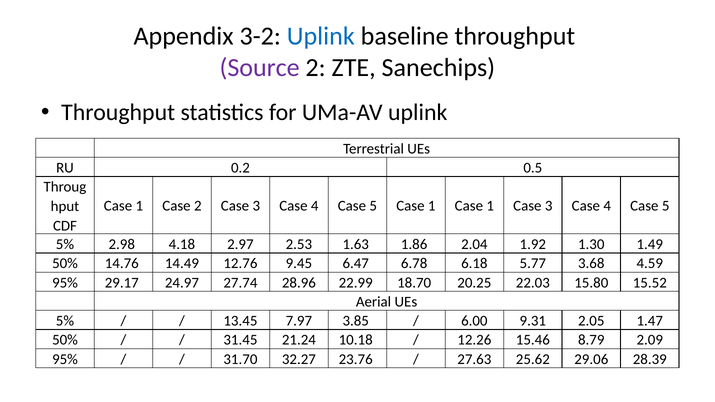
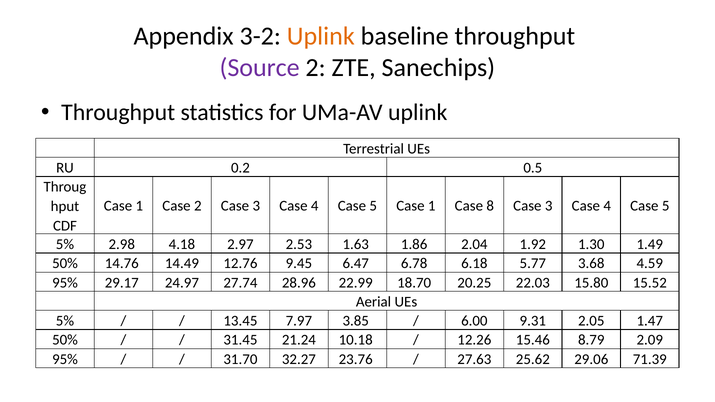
Uplink colour: blue -> orange (321, 36)
1 Case 1: 1 -> 8 (490, 206)
28.39: 28.39 -> 71.39 (650, 359)
